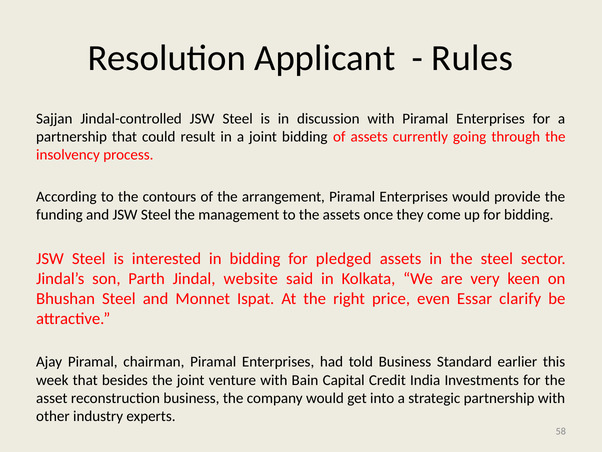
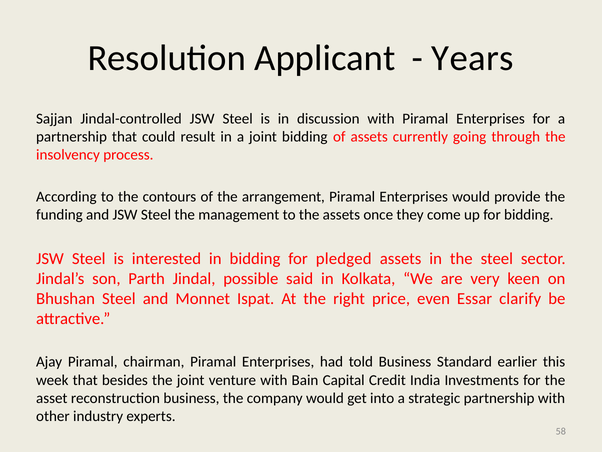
Rules: Rules -> Years (472, 58)
website: website -> possible (251, 278)
